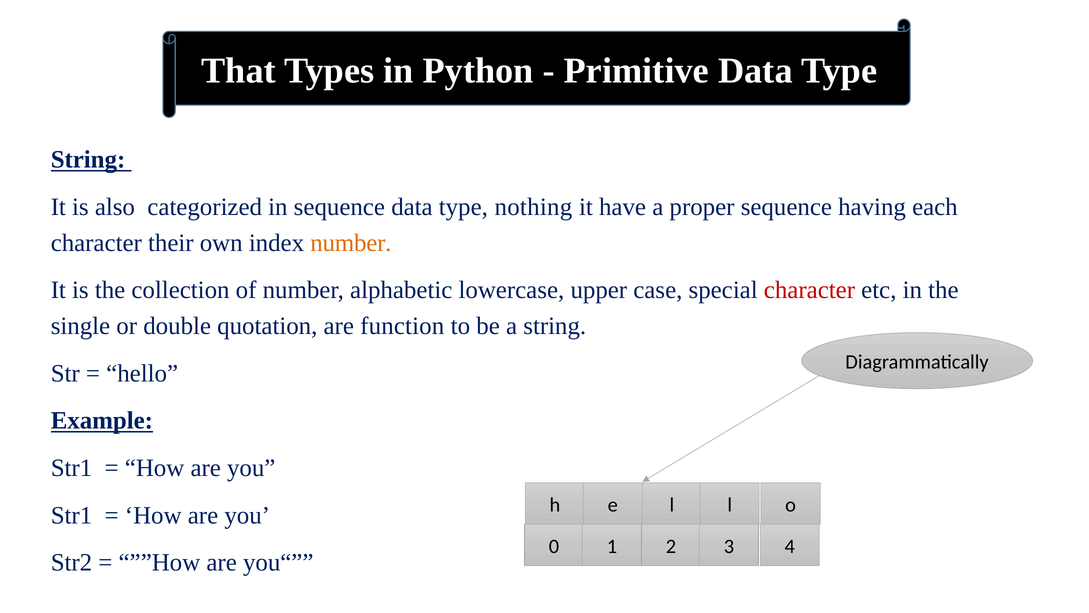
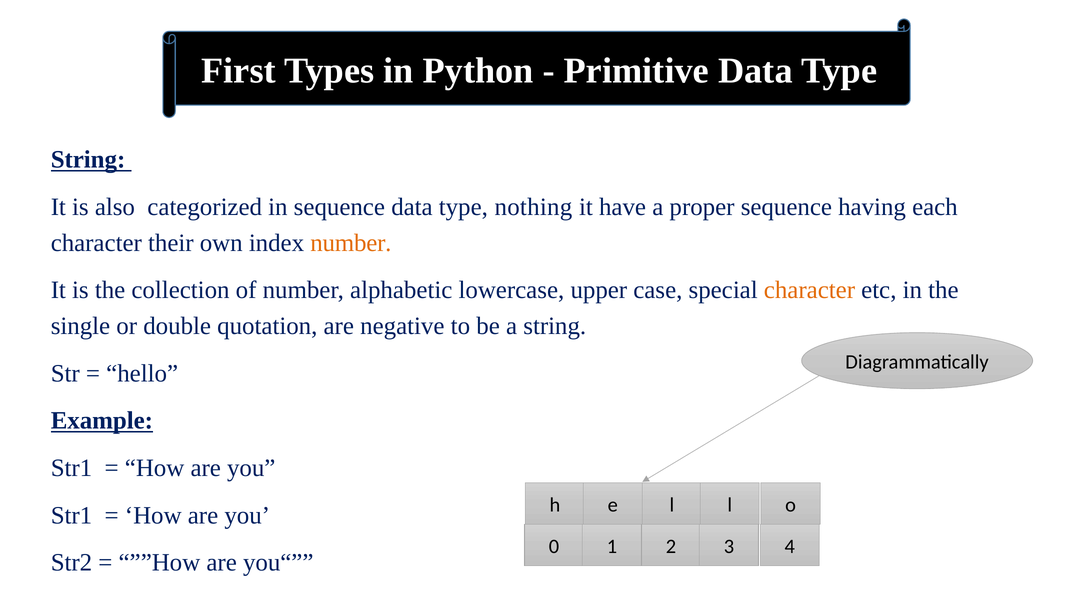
That: That -> First (238, 71)
character colour: red -> orange (809, 290)
function: function -> negative (402, 326)
